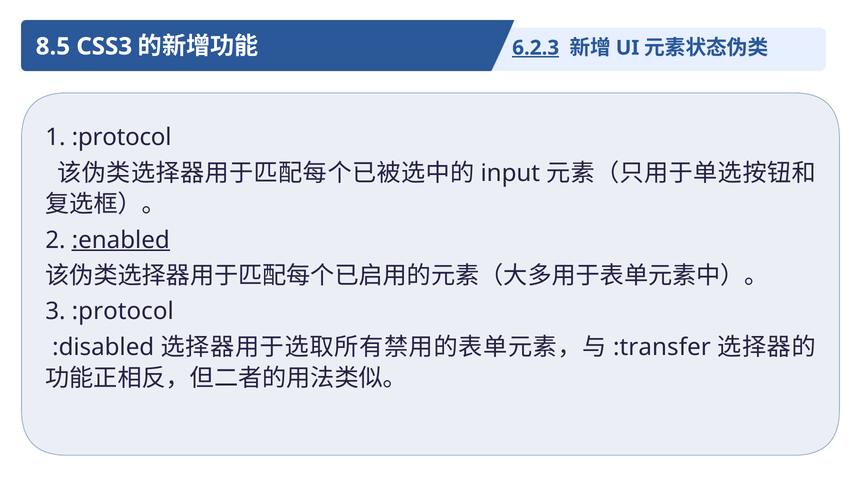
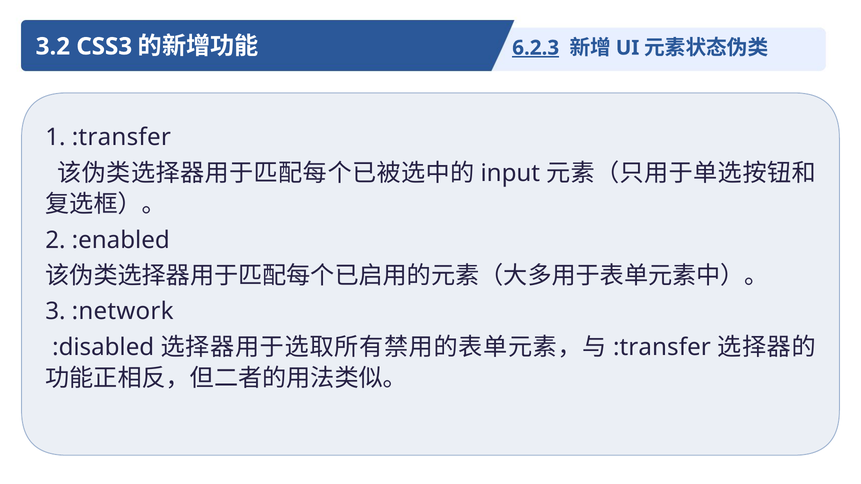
8.5: 8.5 -> 3.2 (53, 47)
1 :protocol: :protocol -> :transfer (121, 138)
:enabled underline: present -> none (121, 240)
3 :protocol: :protocol -> :network (123, 312)
